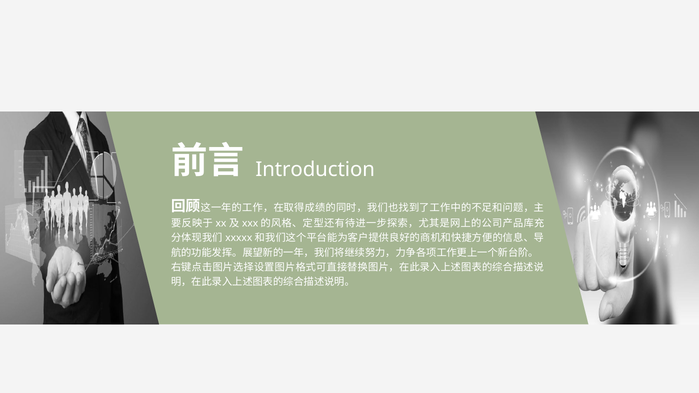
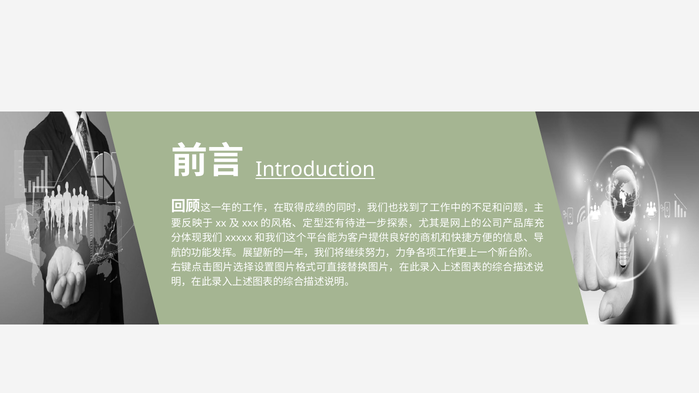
Introduction underline: none -> present (315, 170)
